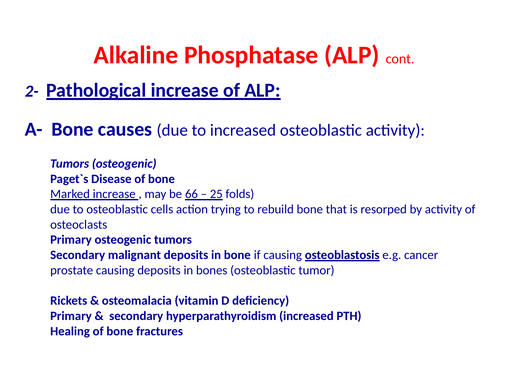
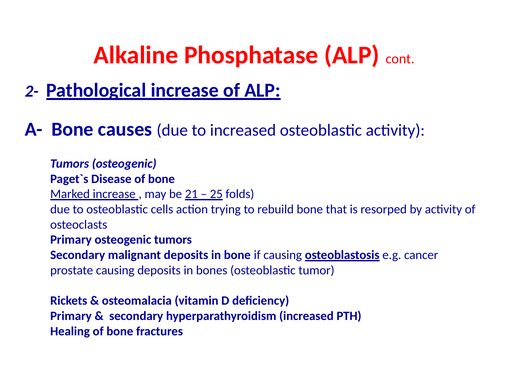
66: 66 -> 21 (191, 194)
